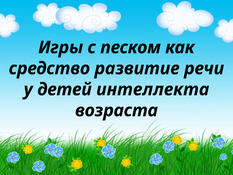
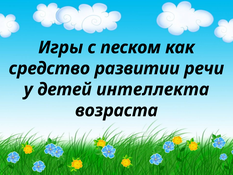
развитие: развитие -> развитии (137, 68)
